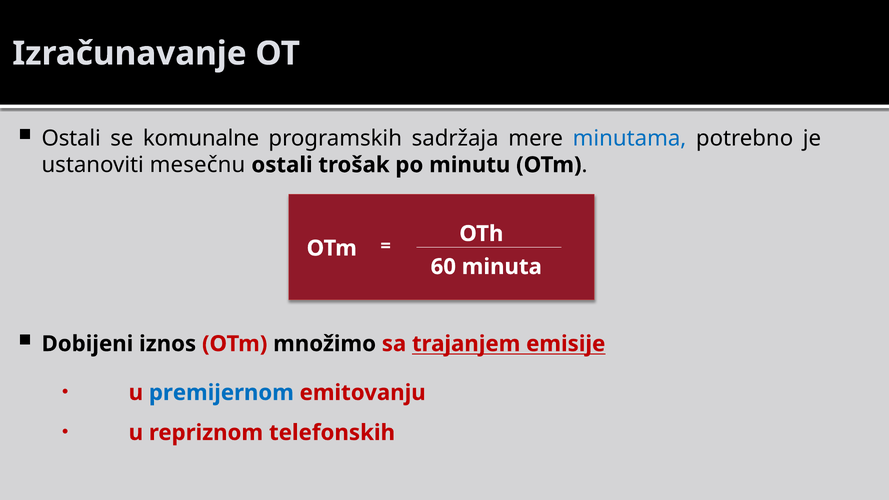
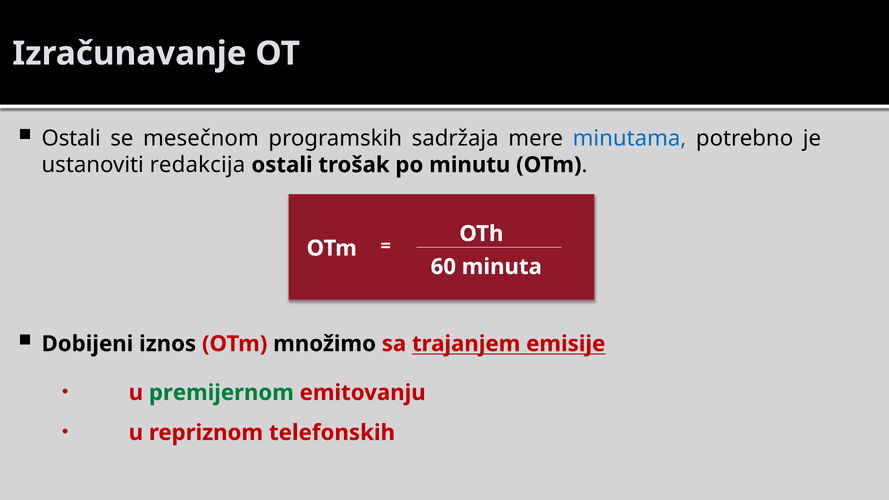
komunalne: komunalne -> mesečnom (201, 138)
mesečnu: mesečnu -> redakcija (197, 165)
premijernom colour: blue -> green (221, 393)
